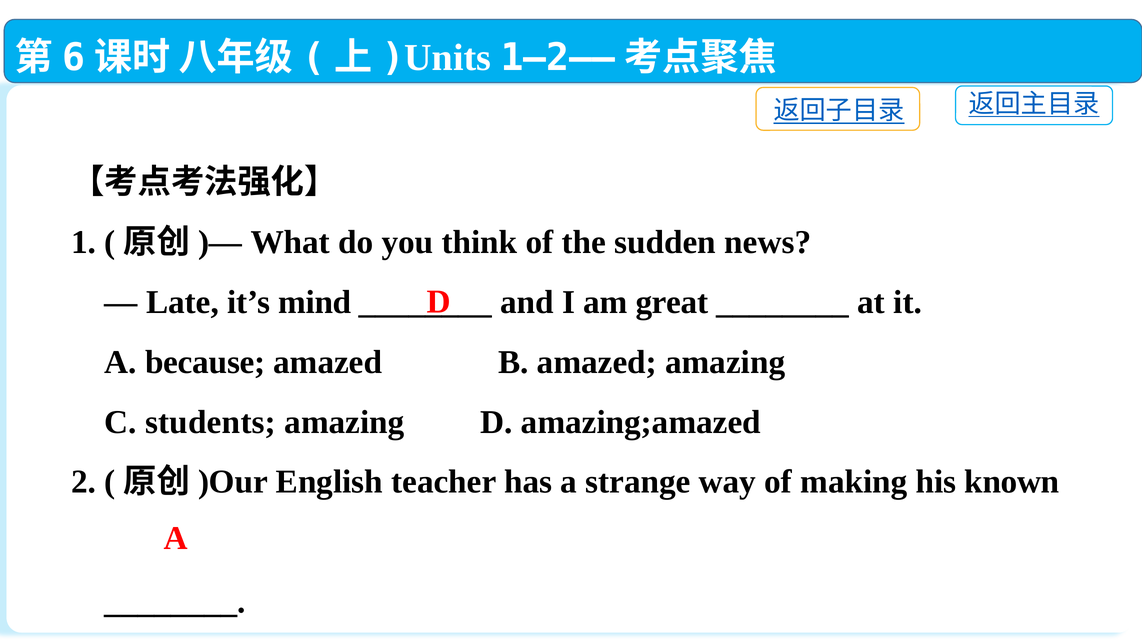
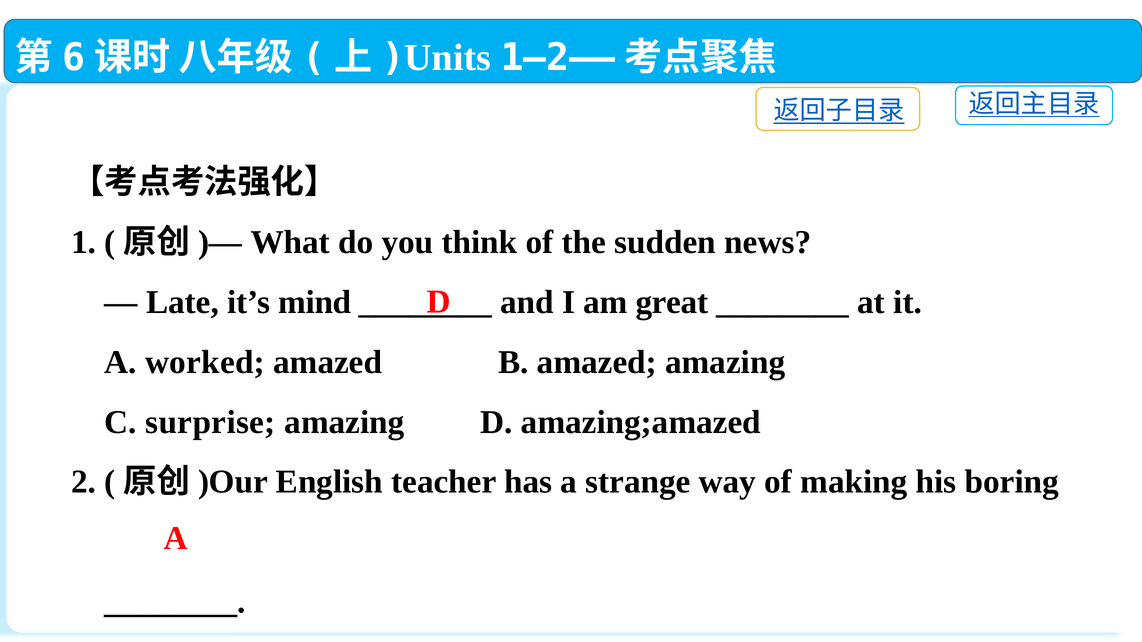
because: because -> worked (205, 362)
students: students -> surprise (210, 422)
known: known -> boring (1012, 482)
